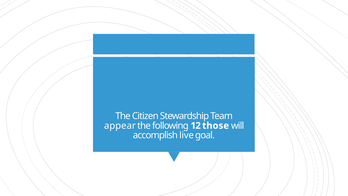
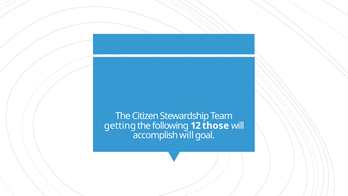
appear: appear -> getting (120, 126)
accomplish live: live -> will (187, 135)
